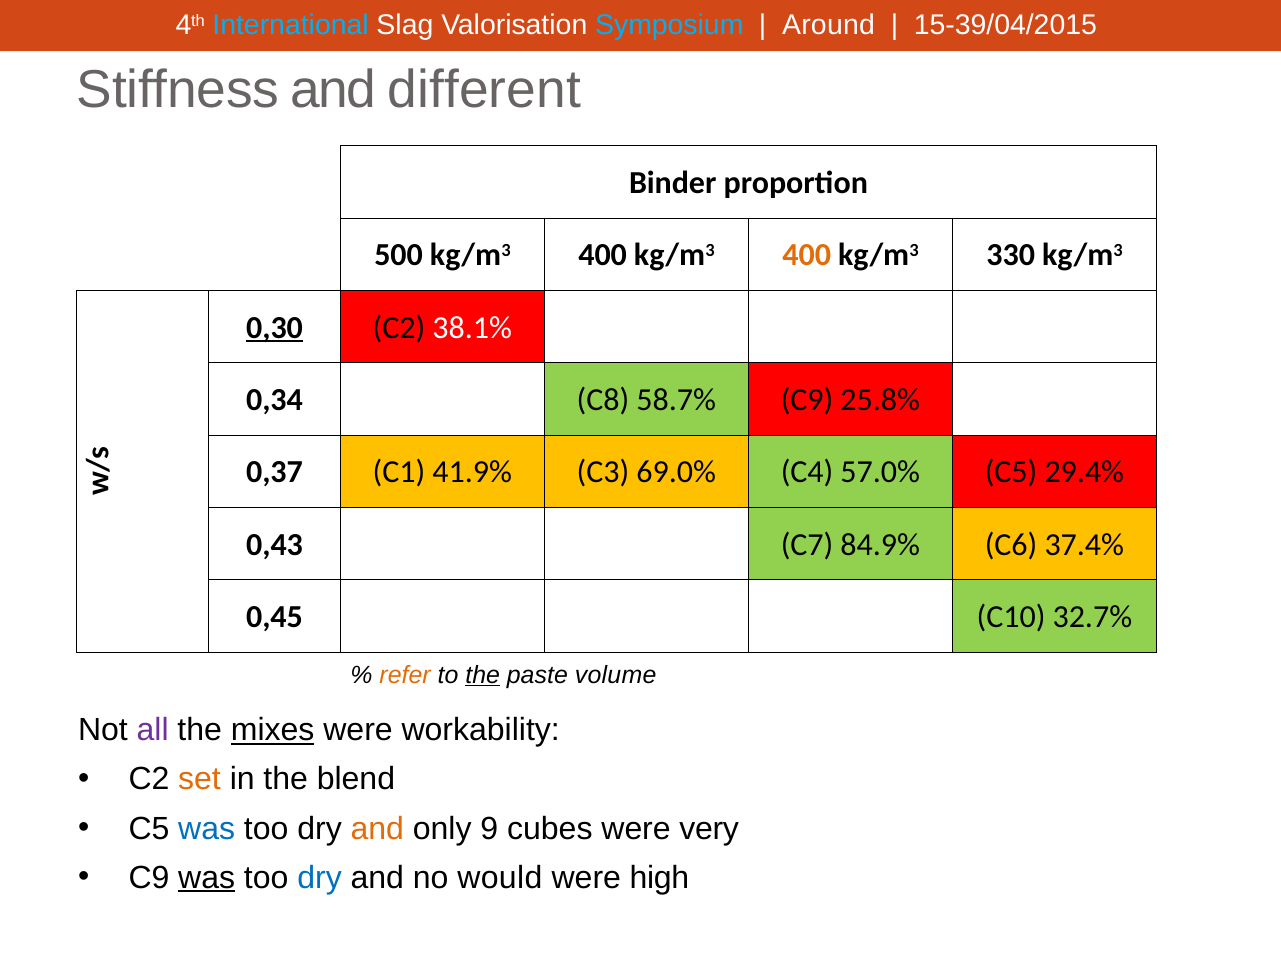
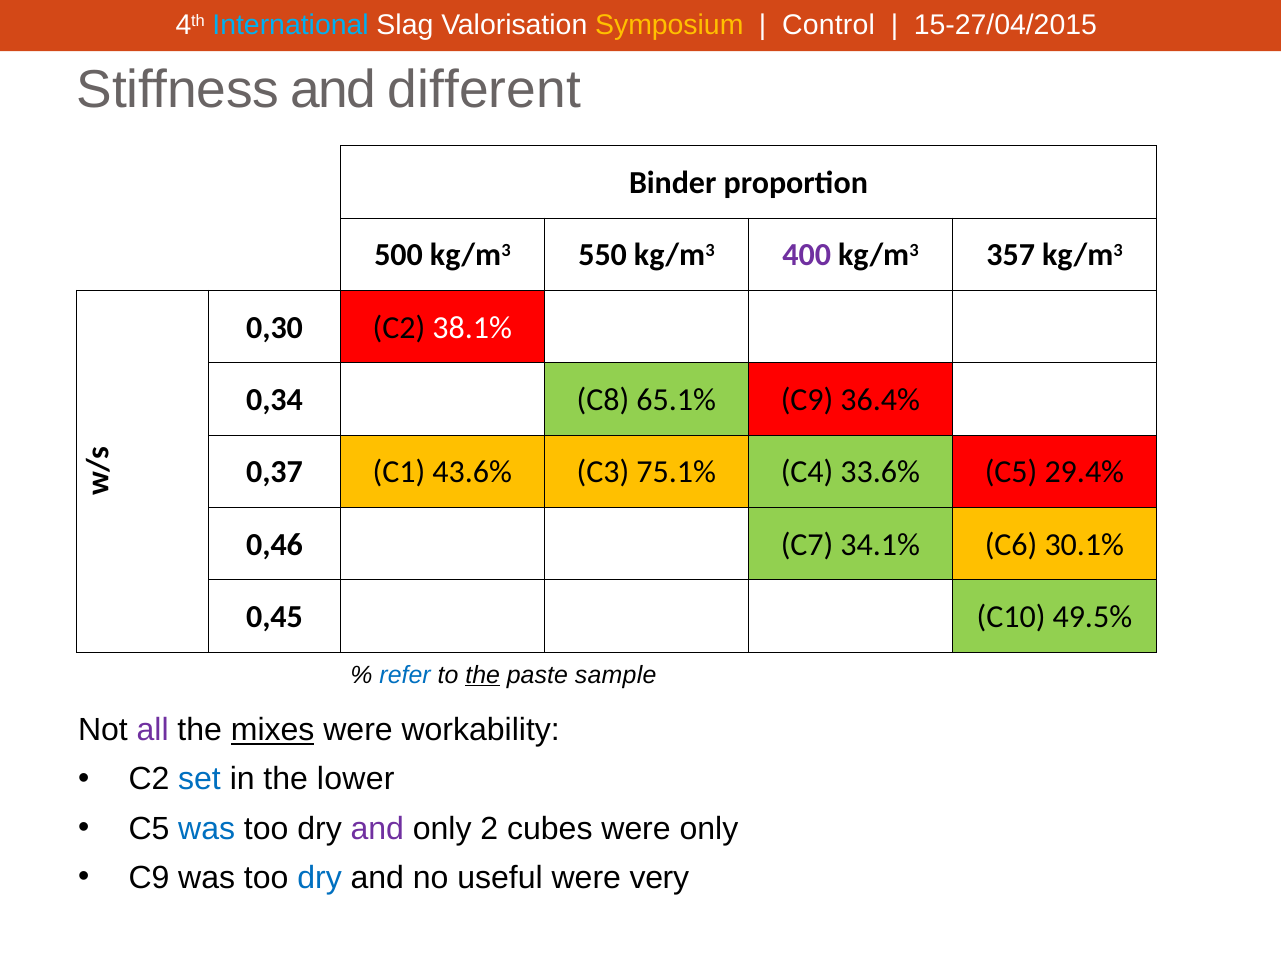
Symposium colour: light blue -> yellow (669, 25)
Around: Around -> Control (829, 25)
15-39/04/2015: 15-39/04/2015 -> 15-27/04/2015 (1005, 25)
500 kg/m3 400: 400 -> 550 (603, 255)
400 colour: orange -> purple (807, 255)
330: 330 -> 357 (1011, 255)
0,30 underline: present -> none (275, 327)
58.7%: 58.7% -> 65.1% (676, 400)
25.8%: 25.8% -> 36.4% (880, 400)
41.9%: 41.9% -> 43.6% (472, 472)
69.0%: 69.0% -> 75.1% (676, 472)
57.0%: 57.0% -> 33.6% (880, 472)
0,43: 0,43 -> 0,46 (275, 544)
84.9%: 84.9% -> 34.1% (880, 544)
37.4%: 37.4% -> 30.1% (1084, 544)
32.7%: 32.7% -> 49.5% (1092, 617)
refer colour: orange -> blue (405, 675)
volume: volume -> sample (616, 675)
set colour: orange -> blue (200, 779)
blend: blend -> lower (356, 779)
and colour: orange -> purple (377, 828)
9: 9 -> 2 (489, 828)
were very: very -> only (709, 828)
was underline: present -> none (207, 877)
would: would -> useful (500, 877)
high: high -> very (659, 877)
